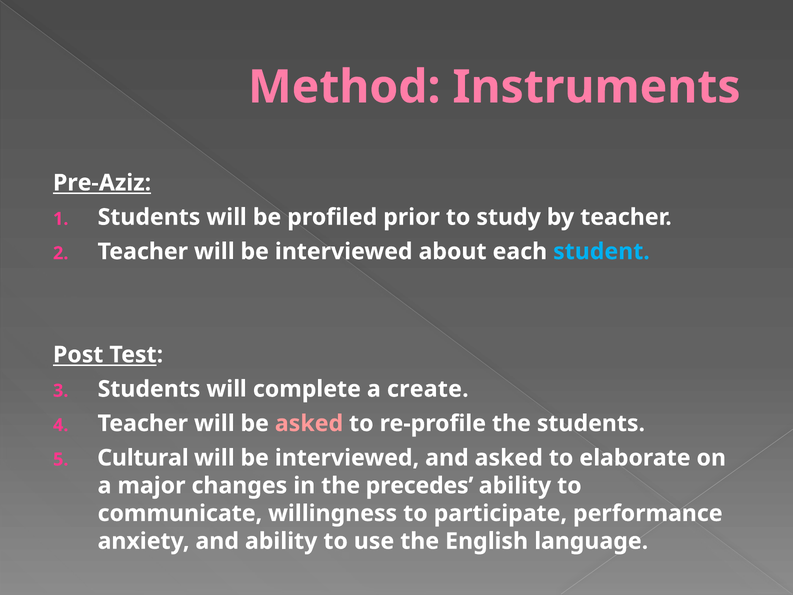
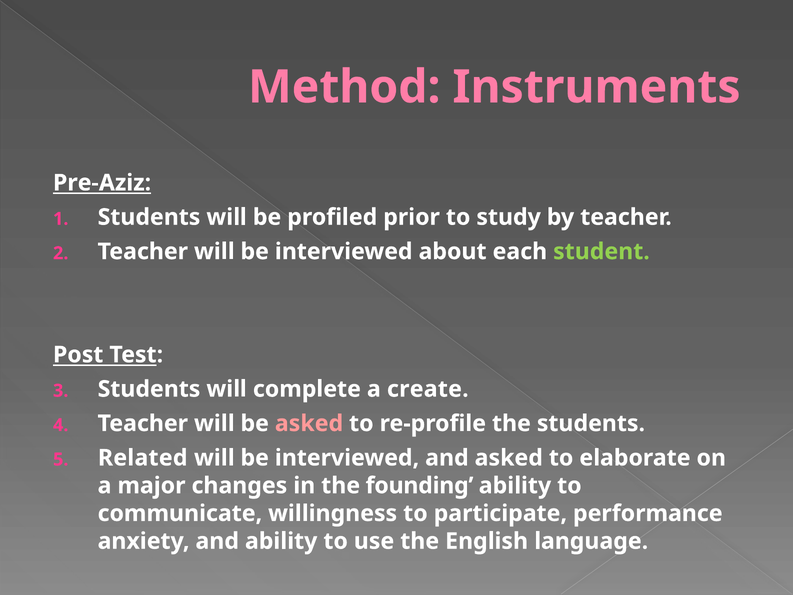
student colour: light blue -> light green (601, 251)
Cultural: Cultural -> Related (143, 458)
precedes: precedes -> founding (420, 485)
